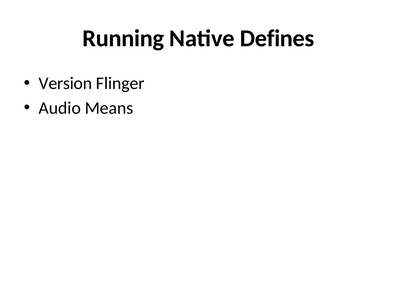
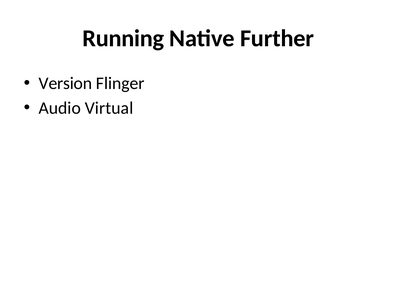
Defines: Defines -> Further (277, 38)
Means: Means -> Virtual (109, 108)
